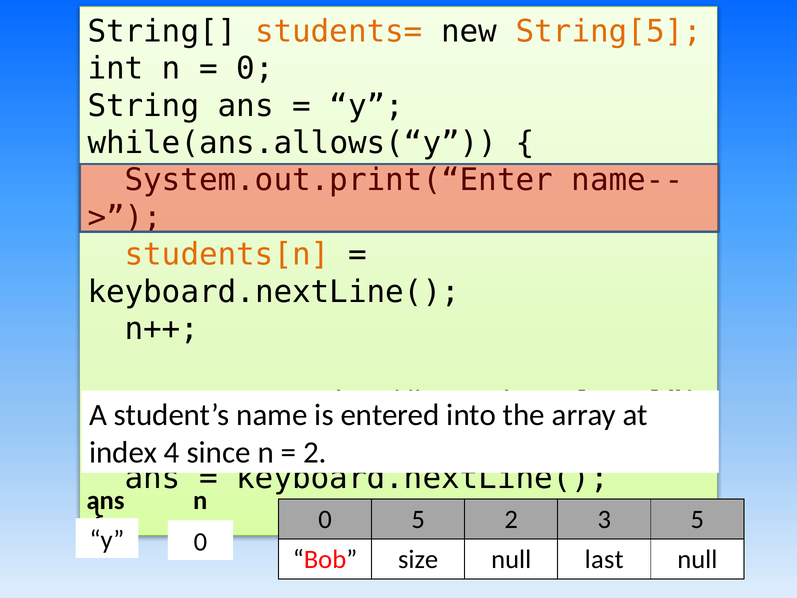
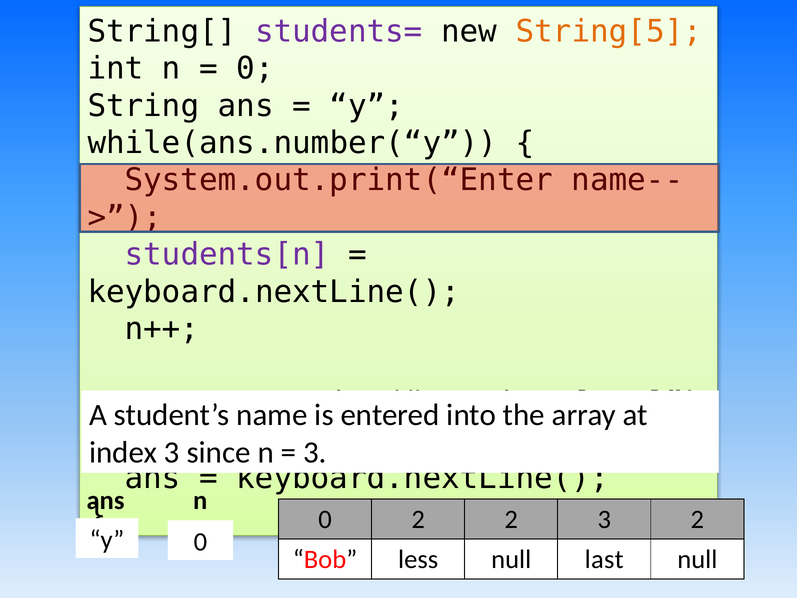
students= colour: orange -> purple (339, 31)
while(ans.allows(“y: while(ans.allows(“y -> while(ans.number(“y (292, 143)
students[n colour: orange -> purple (227, 255)
4: 4 -> 3 (172, 452)
2: 2 -> 3 (315, 452)
0 5: 5 -> 2 (418, 519)
3 5: 5 -> 2 (697, 519)
size: size -> less (418, 559)
